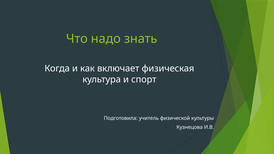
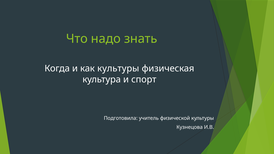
как включает: включает -> культуры (118, 69)
